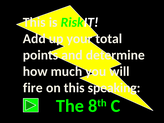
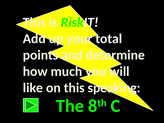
fire: fire -> like (33, 88)
